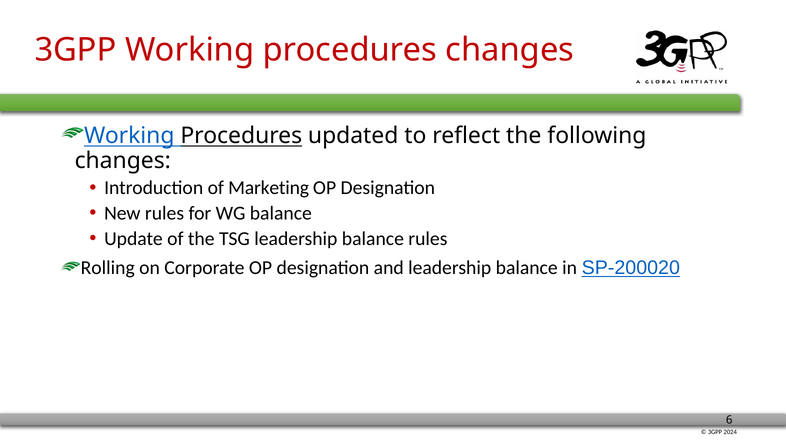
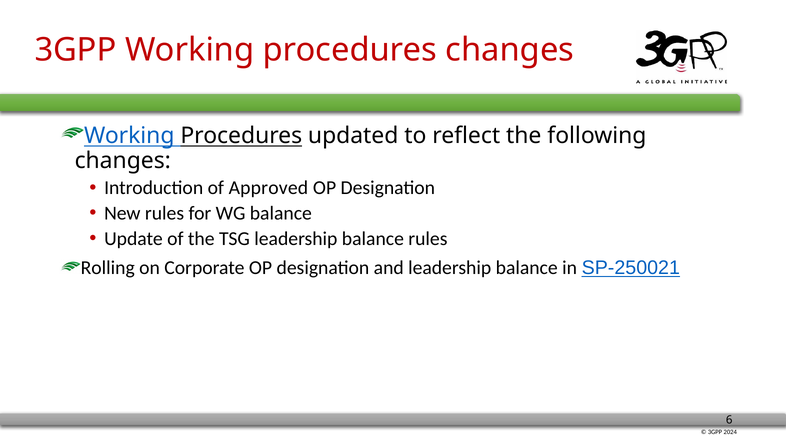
Marketing: Marketing -> Approved (268, 188)
SP-200020: SP-200020 -> SP-250021 (631, 268)
